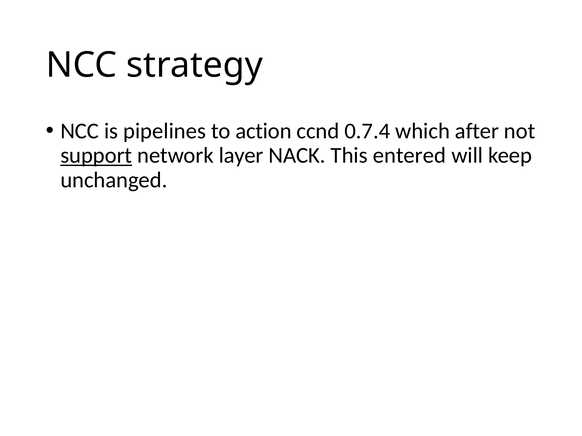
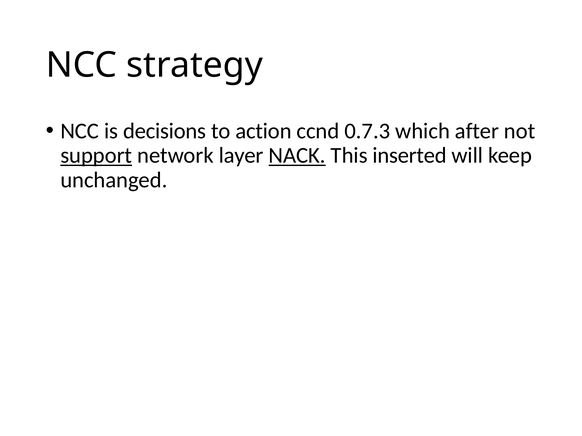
pipelines: pipelines -> decisions (165, 131)
0.7.4: 0.7.4 -> 0.7.3 (367, 131)
NACK underline: none -> present (297, 156)
entered: entered -> inserted (410, 156)
